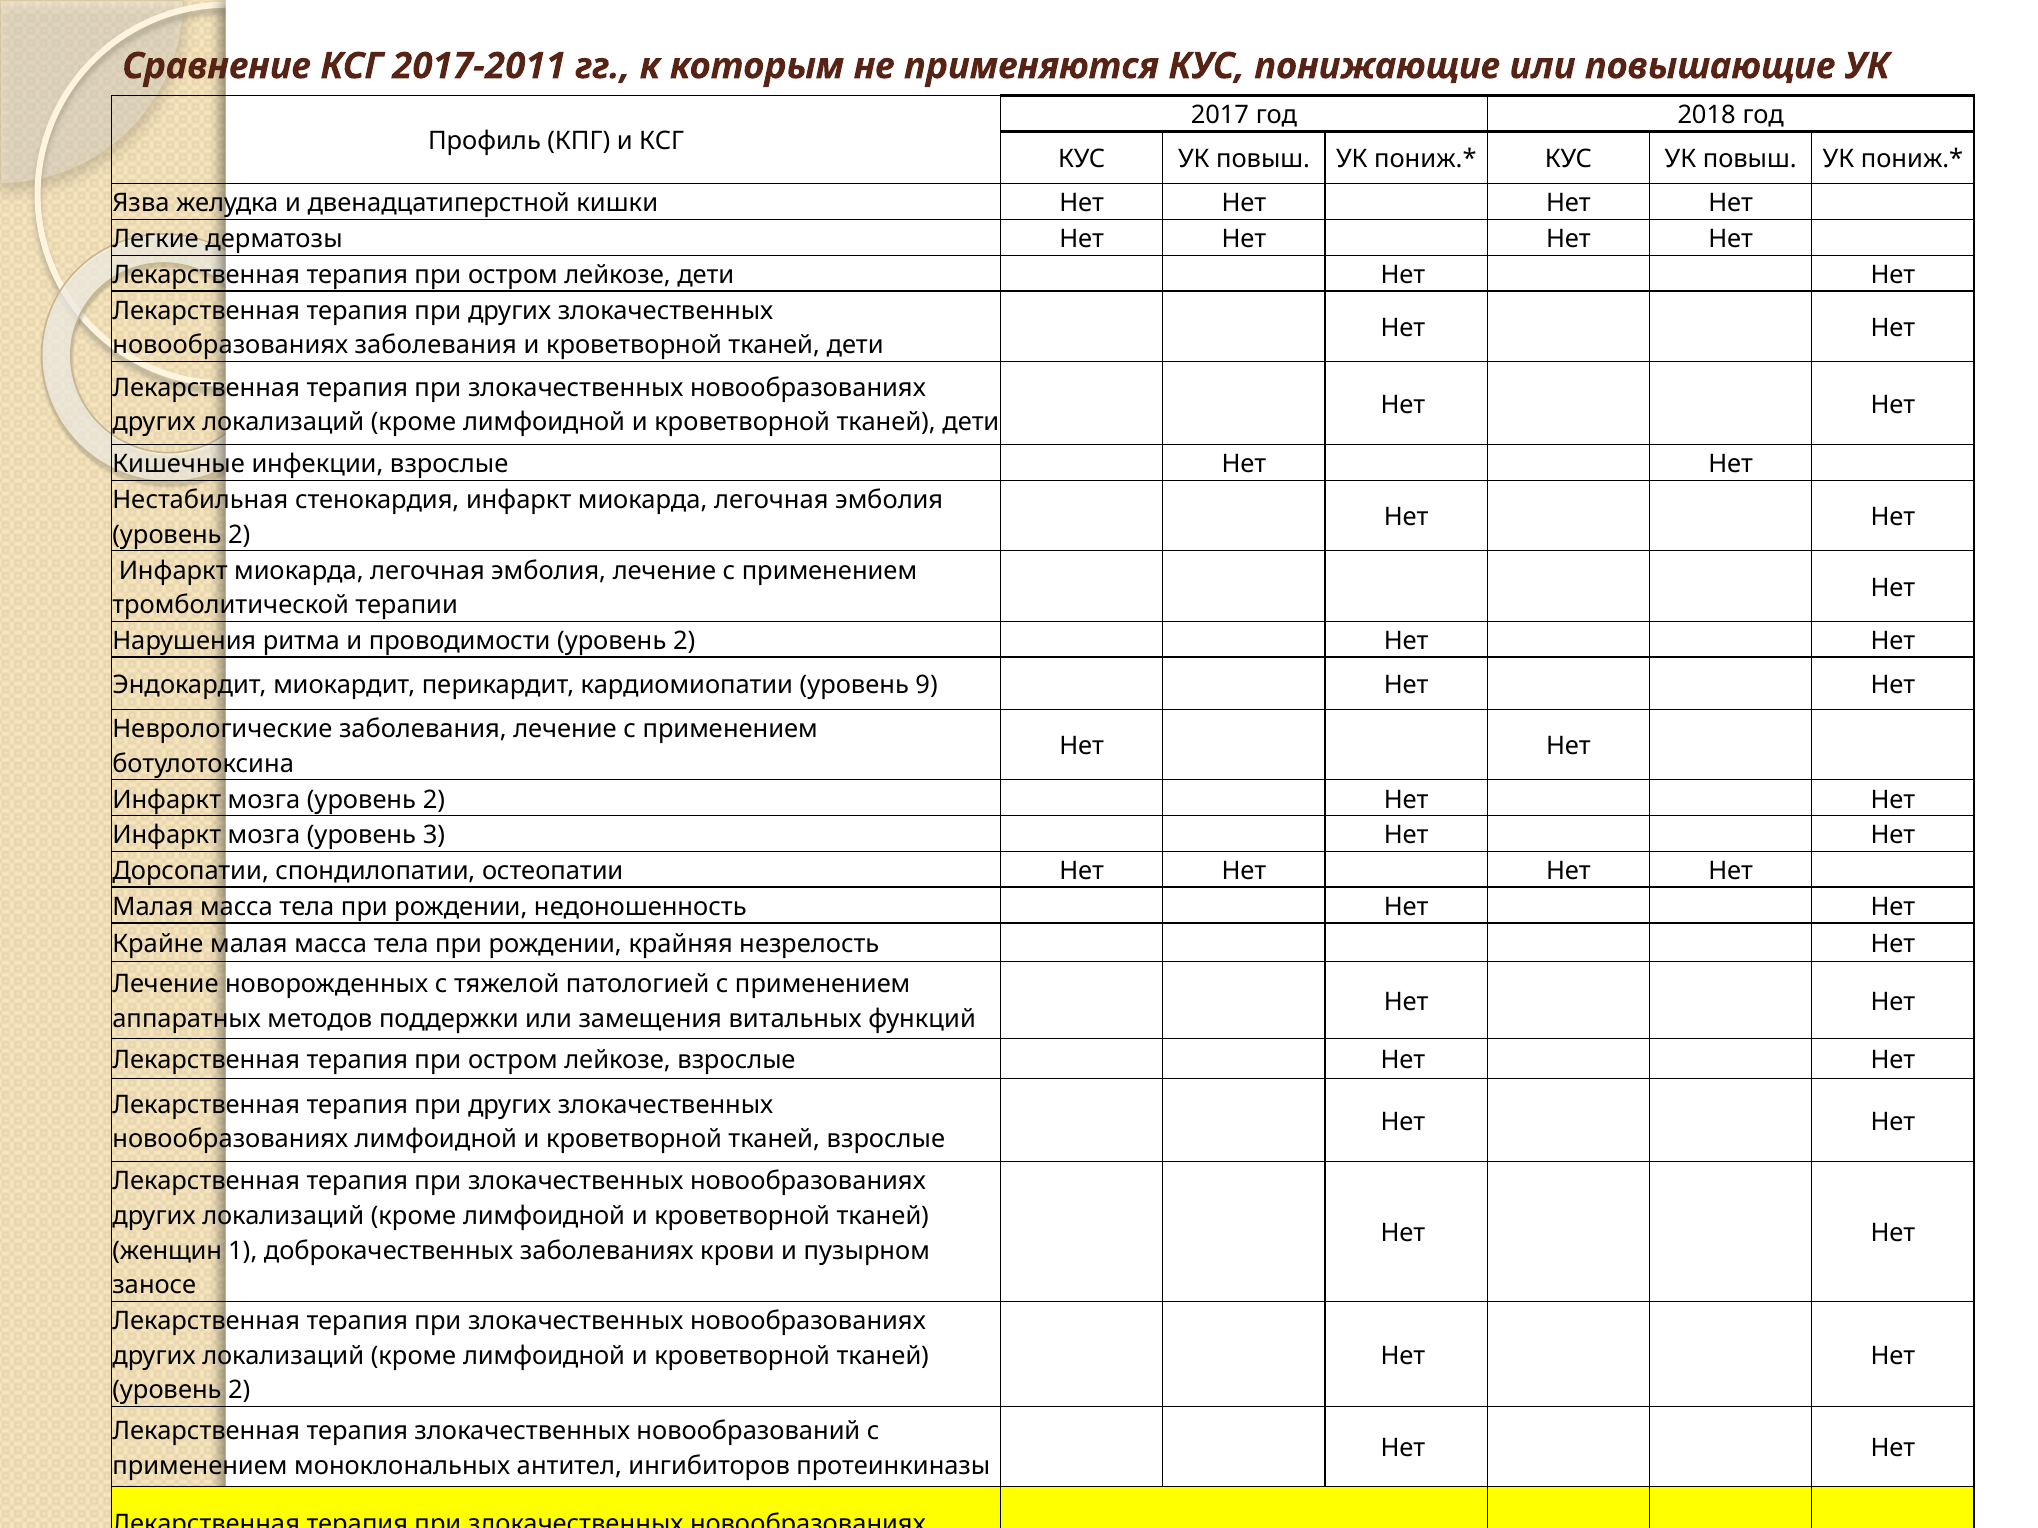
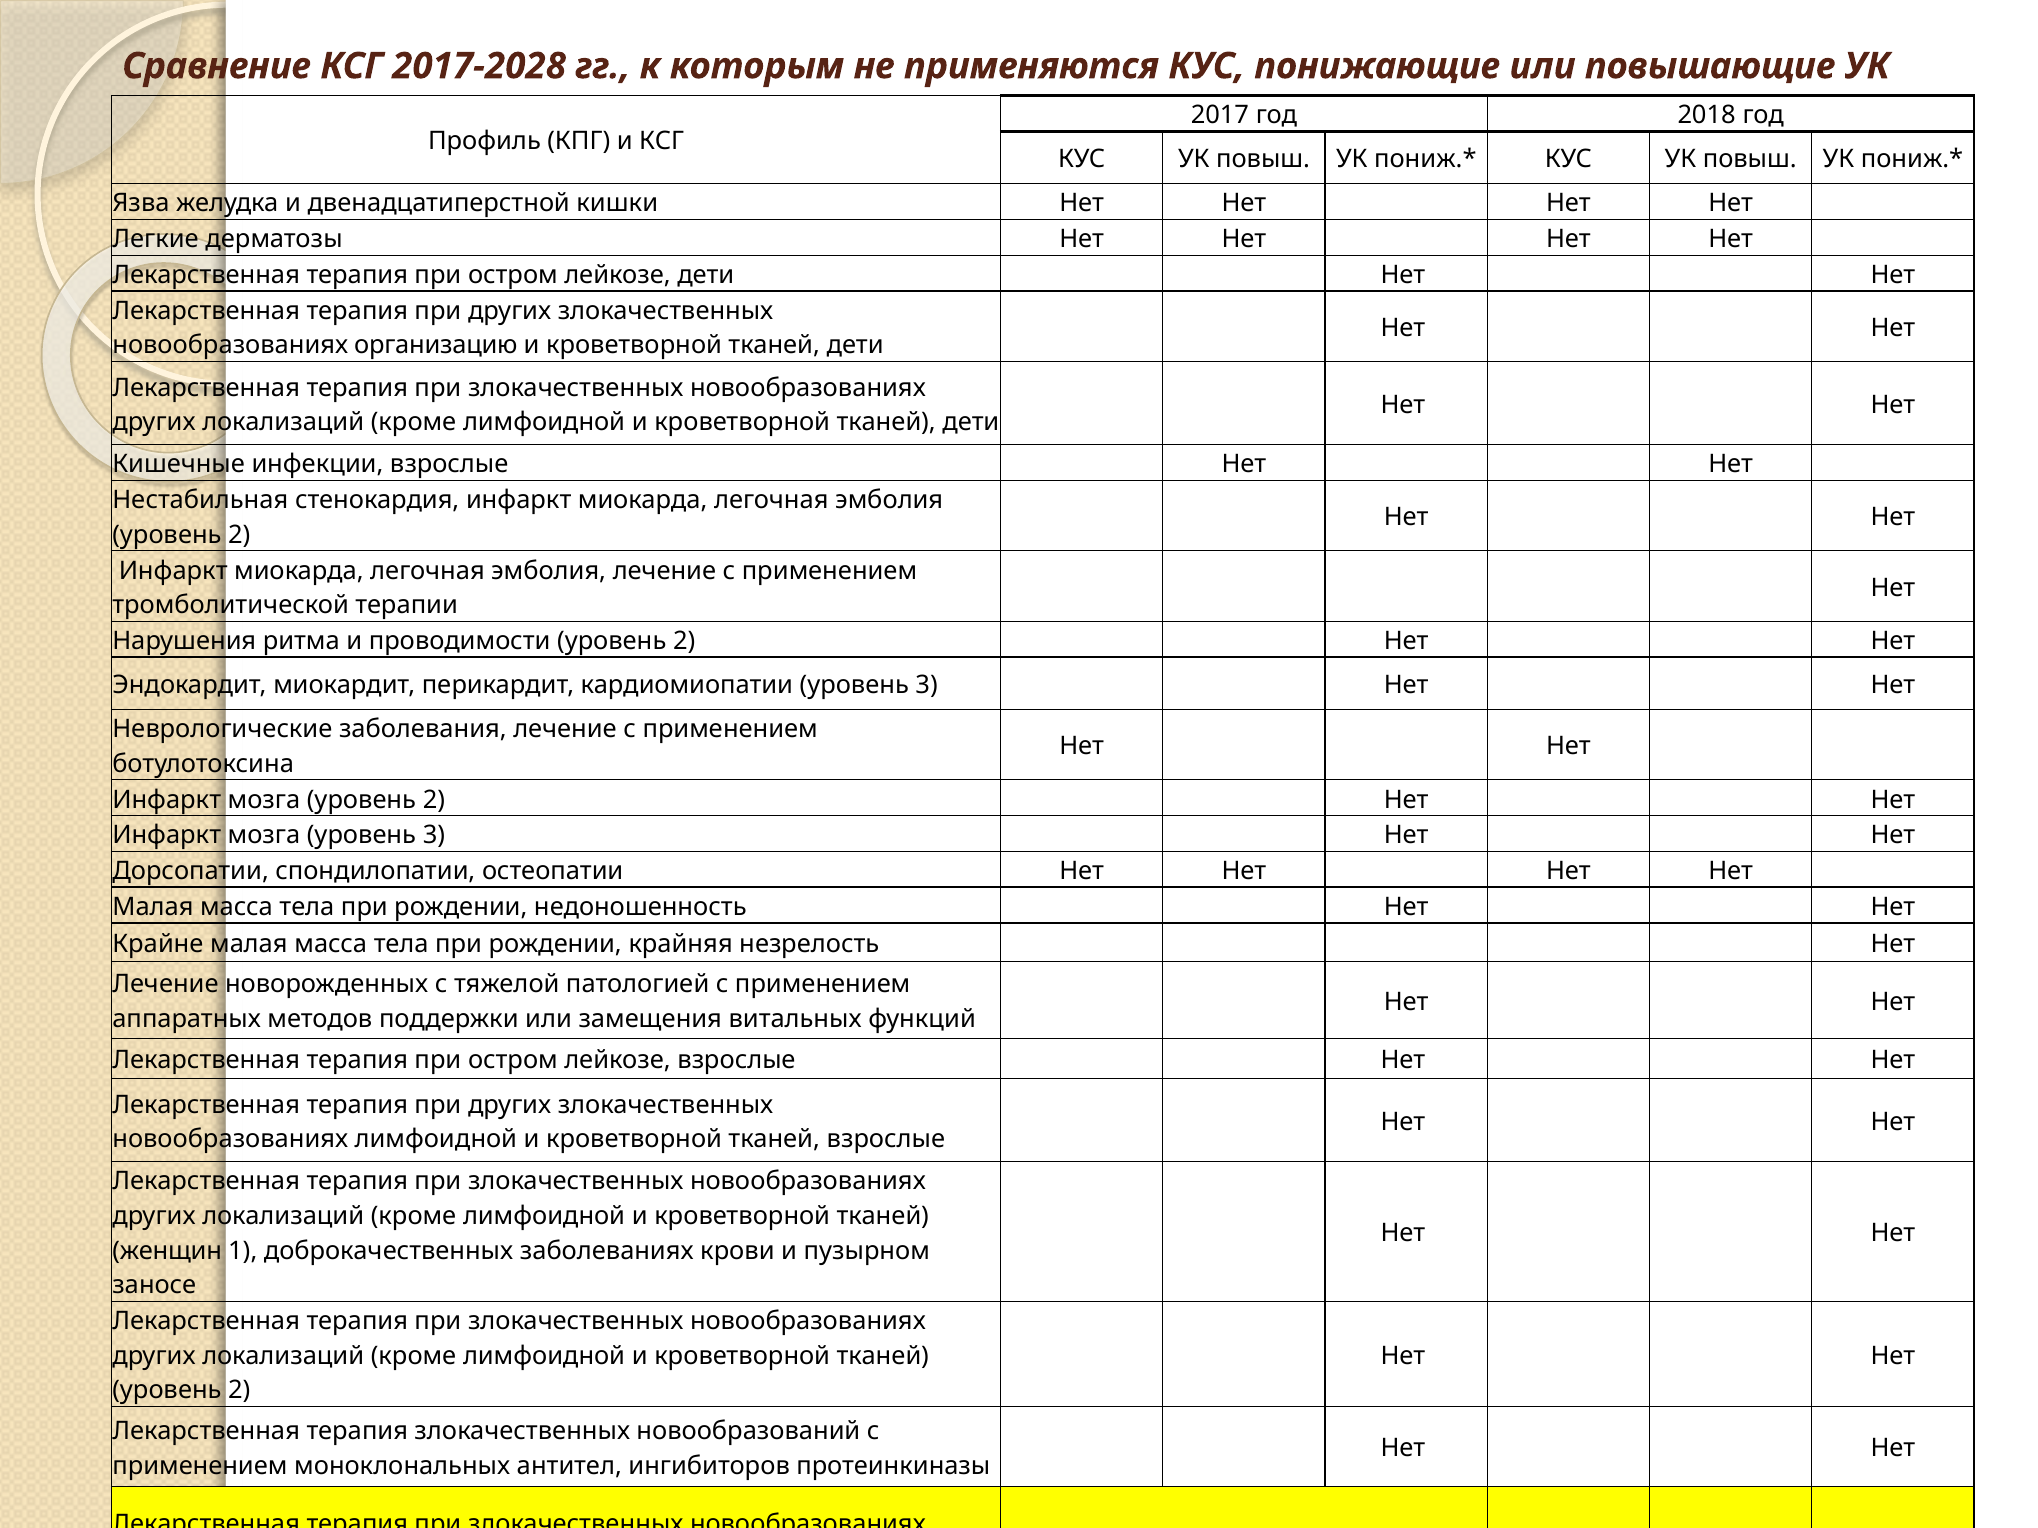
2017-2011: 2017-2011 -> 2017-2028 (479, 66)
новообразованиях заболевания: заболевания -> организацию (436, 346)
кардиомиопатии уровень 9: 9 -> 3 (927, 685)
